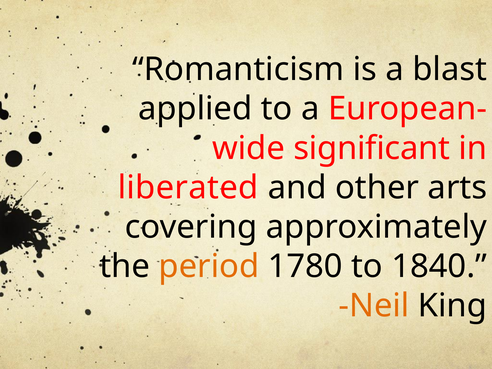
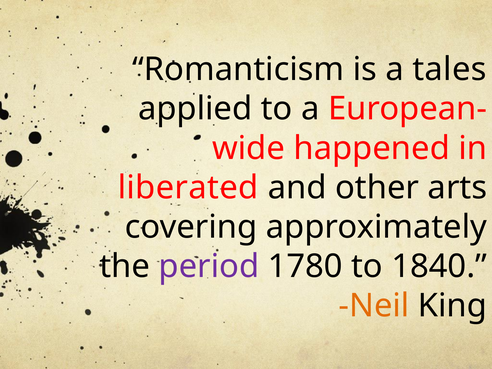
blast: blast -> tales (449, 69)
significant: significant -> happened (372, 148)
period colour: orange -> purple (209, 266)
